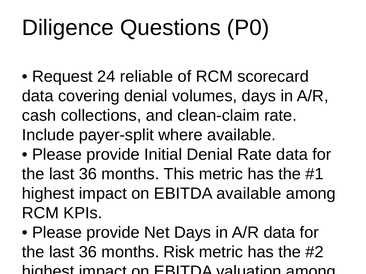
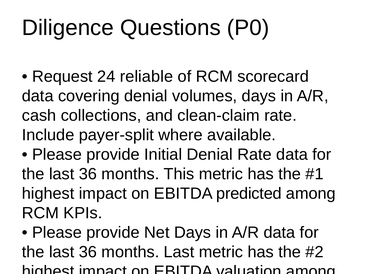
EBITDA available: available -> predicted (249, 194)
months Risk: Risk -> Last (179, 252)
